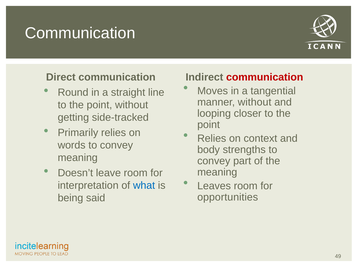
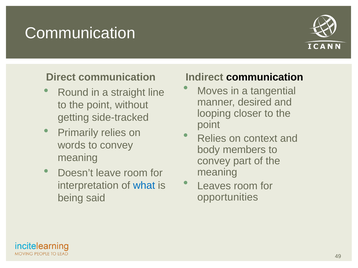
communication colour: red -> black (265, 77)
manner without: without -> desired (255, 102)
strengths: strengths -> members (244, 150)
